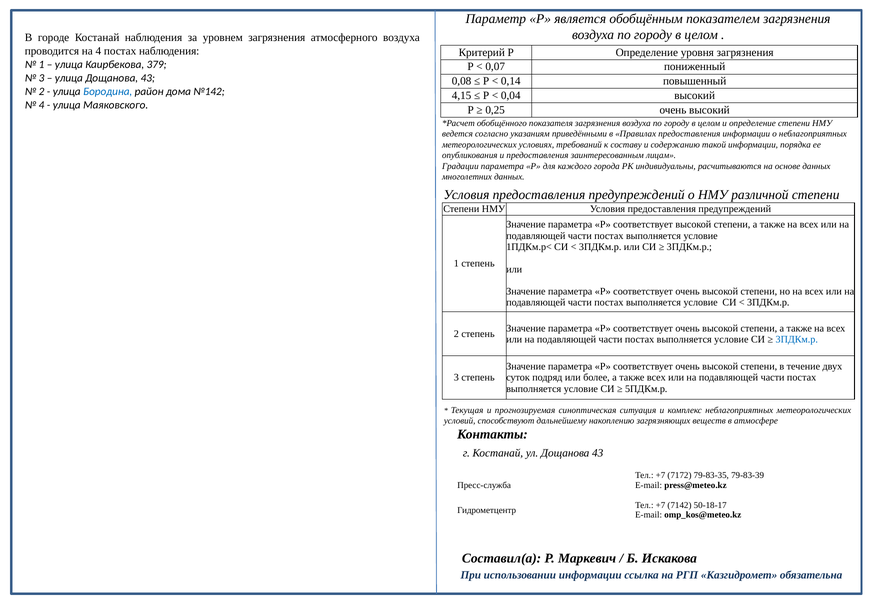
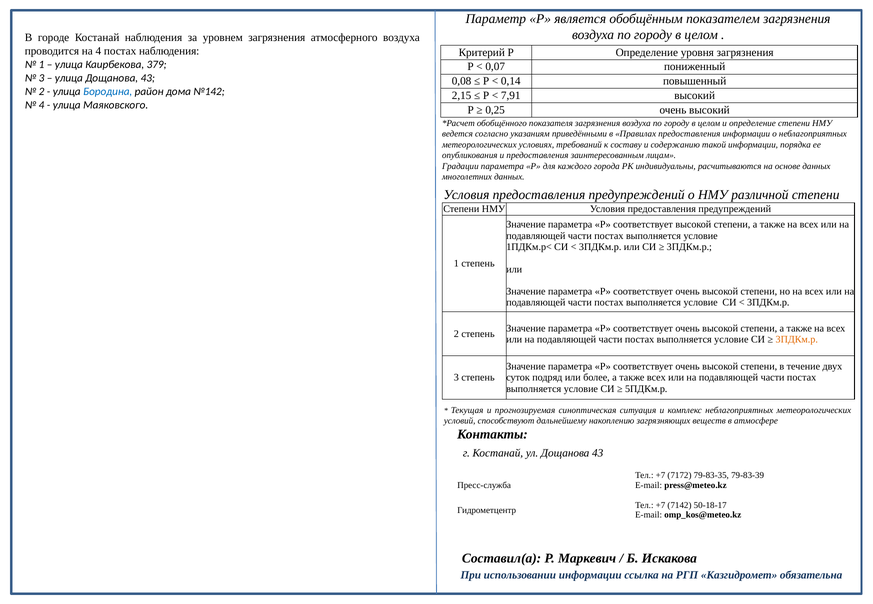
4,15: 4,15 -> 2,15 (462, 96)
0,04: 0,04 -> 7,91 (511, 96)
3ПДКм.р colour: blue -> orange (797, 340)
